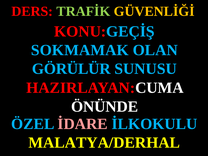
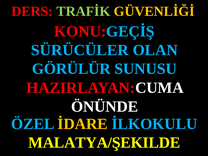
SOKMAMAK: SOKMAMAK -> SÜRÜCÜLER (80, 50)
İDARE colour: pink -> yellow (83, 124)
MALATYA/DERHAL: MALATYA/DERHAL -> MALATYA/ŞEKILDE (104, 143)
